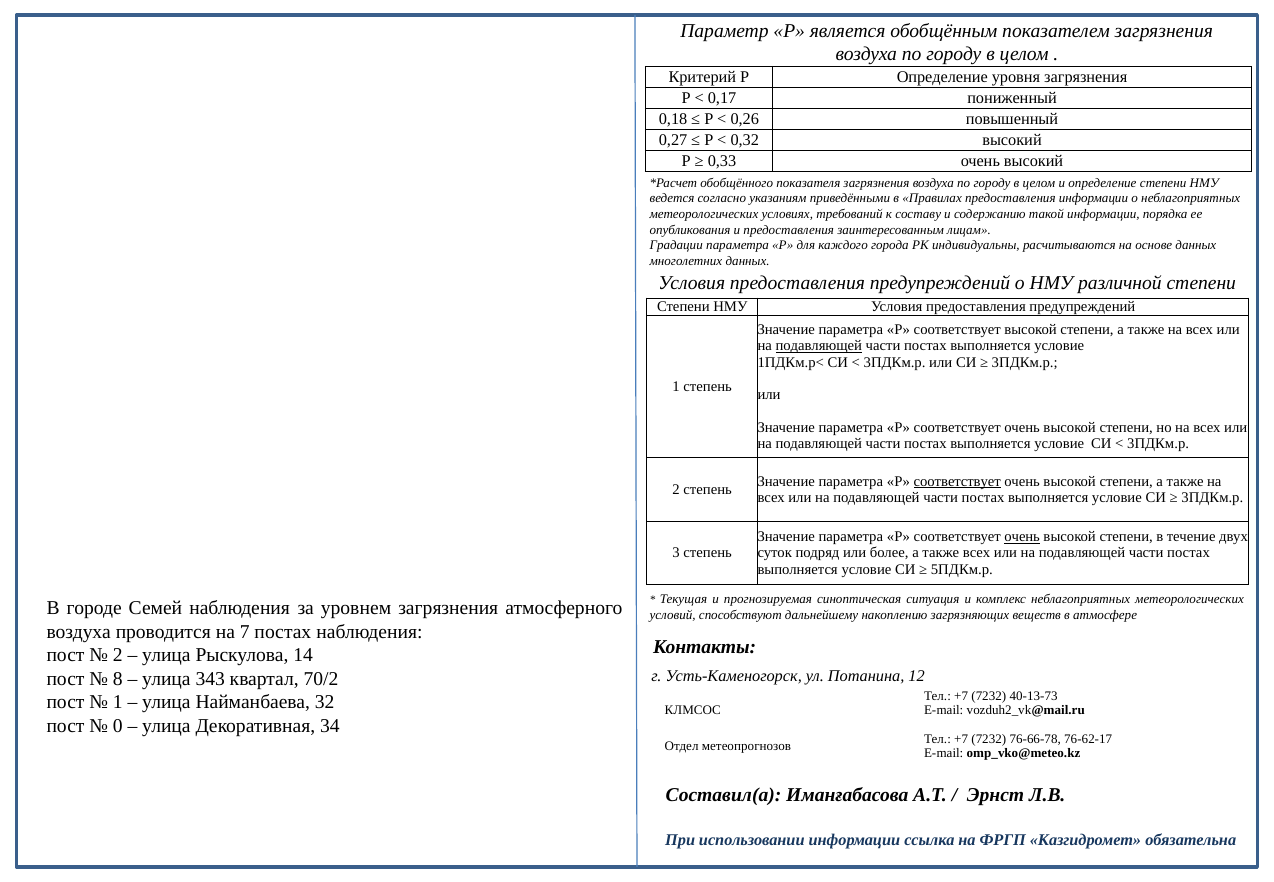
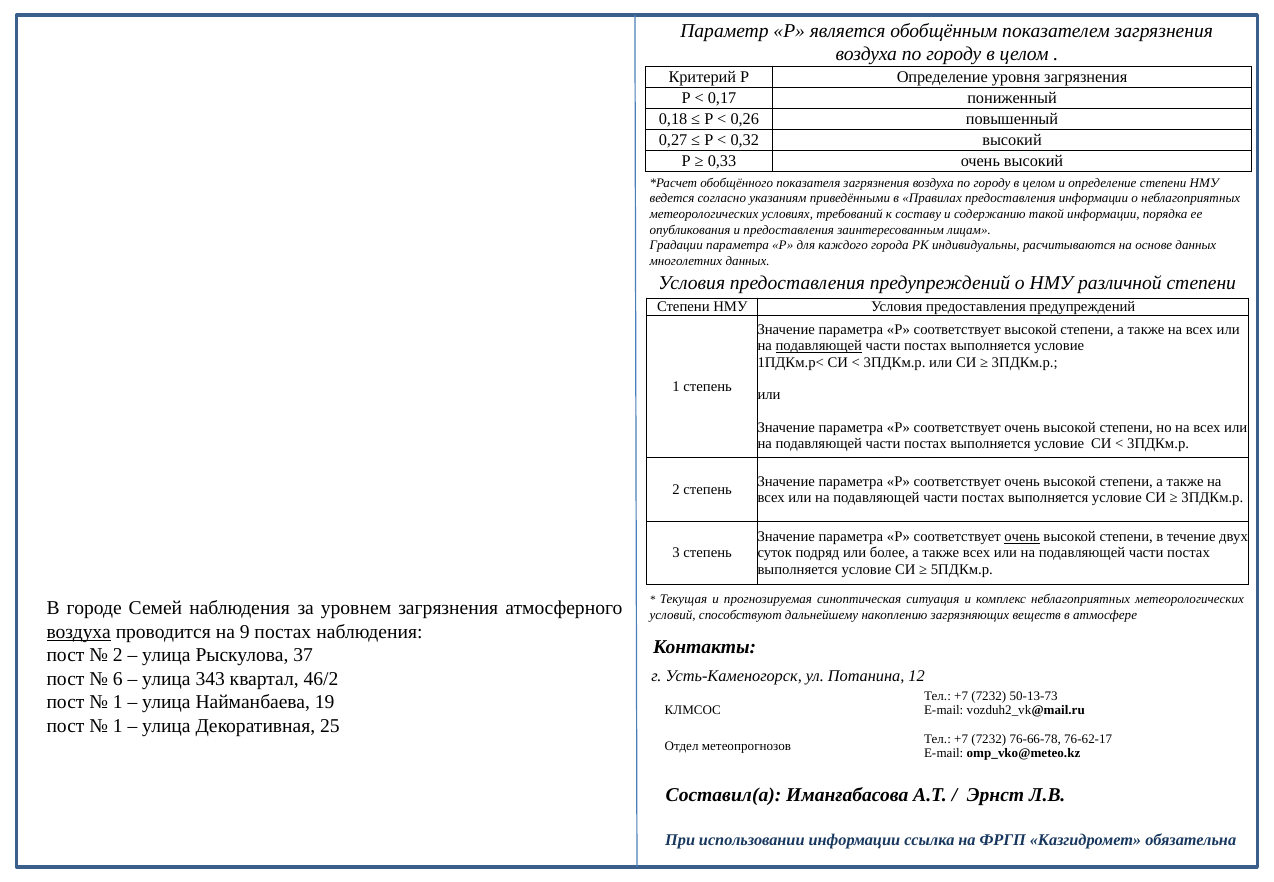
соответствует underline: present -> none (957, 481)
воздуха underline: none -> present (79, 632)
7: 7 -> 9 (245, 632)
14: 14 -> 37 (303, 655)
8: 8 -> 6 (118, 679)
70/2: 70/2 -> 46/2 (321, 679)
40-13-73: 40-13-73 -> 50-13-73 (1034, 696)
32: 32 -> 19 (325, 702)
0: 0 -> 1 (118, 726)
34: 34 -> 25 (330, 726)
